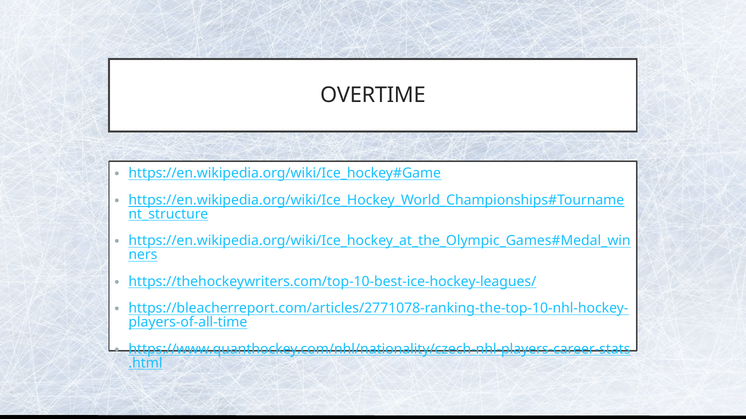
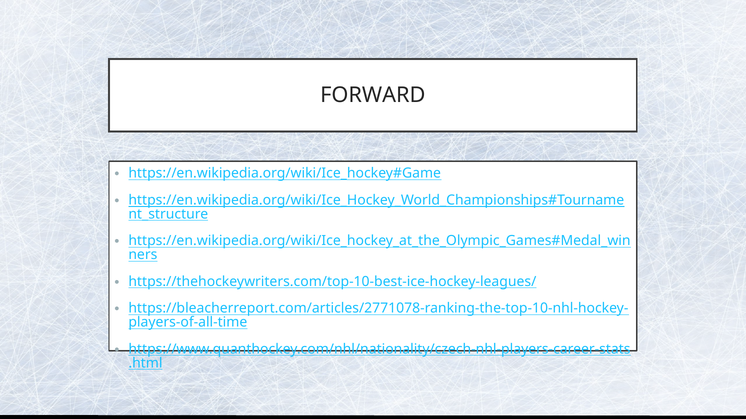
OVERTIME: OVERTIME -> FORWARD (373, 95)
